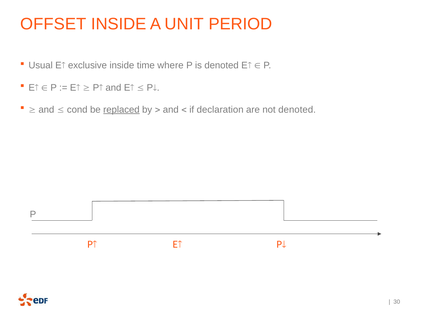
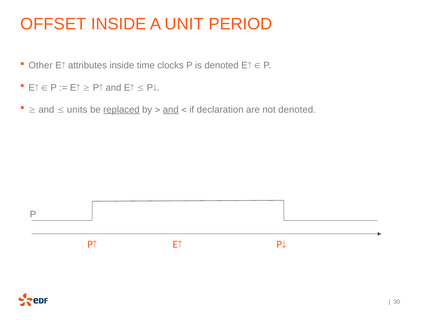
Usual: Usual -> Other (41, 66)
exclusive: exclusive -> attributes (87, 66)
where: where -> clocks (170, 66)
cond: cond -> units (77, 110)
and underline: none -> present (171, 110)
